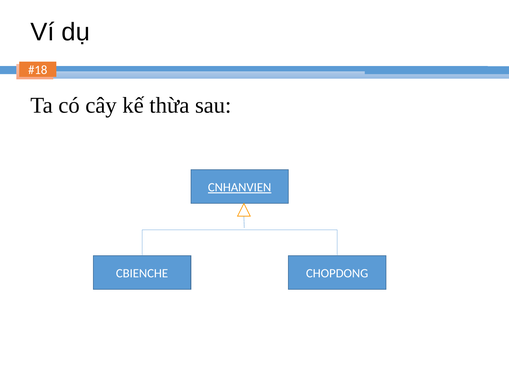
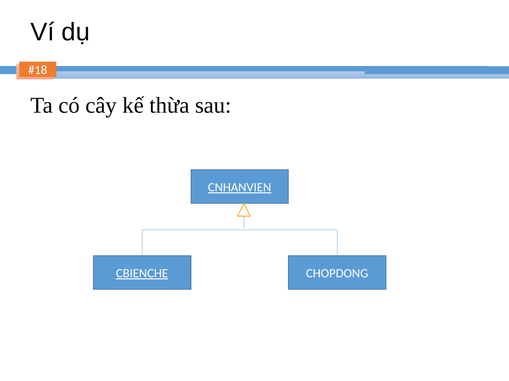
CBIENCHE underline: none -> present (142, 274)
